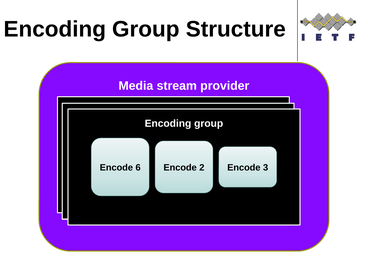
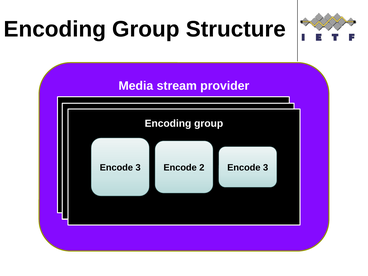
6: 6 -> 3 (138, 168)
